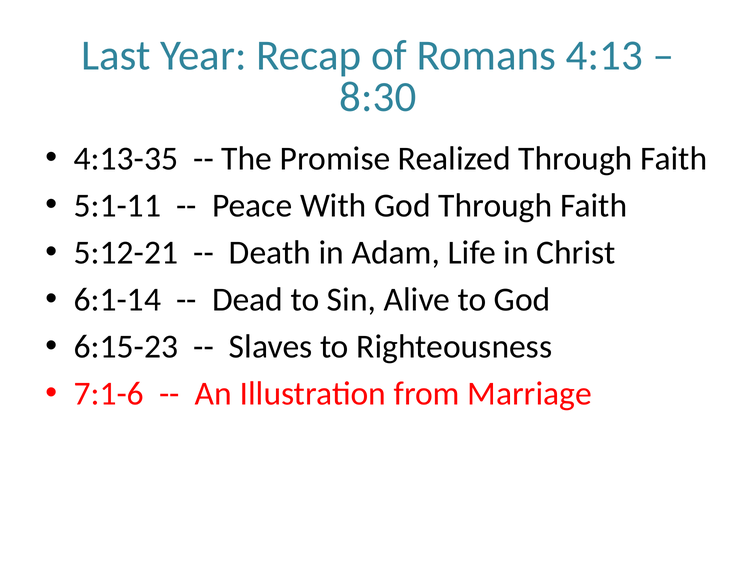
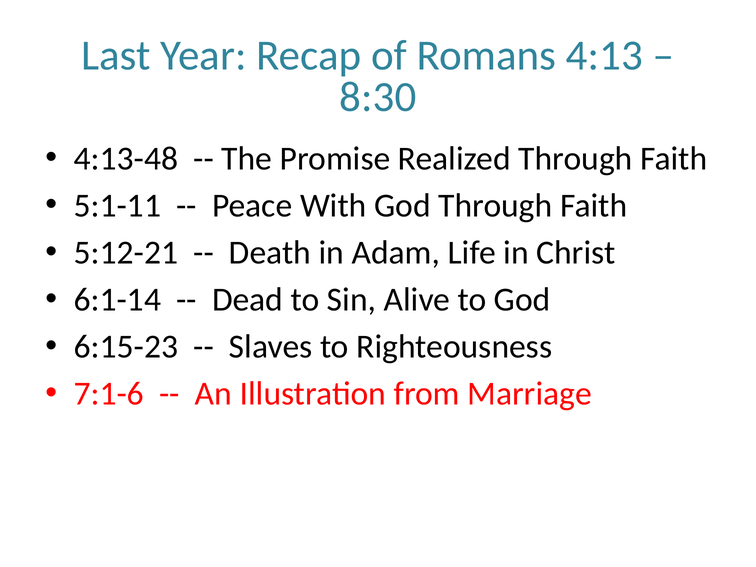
4:13-35: 4:13-35 -> 4:13-48 (126, 159)
